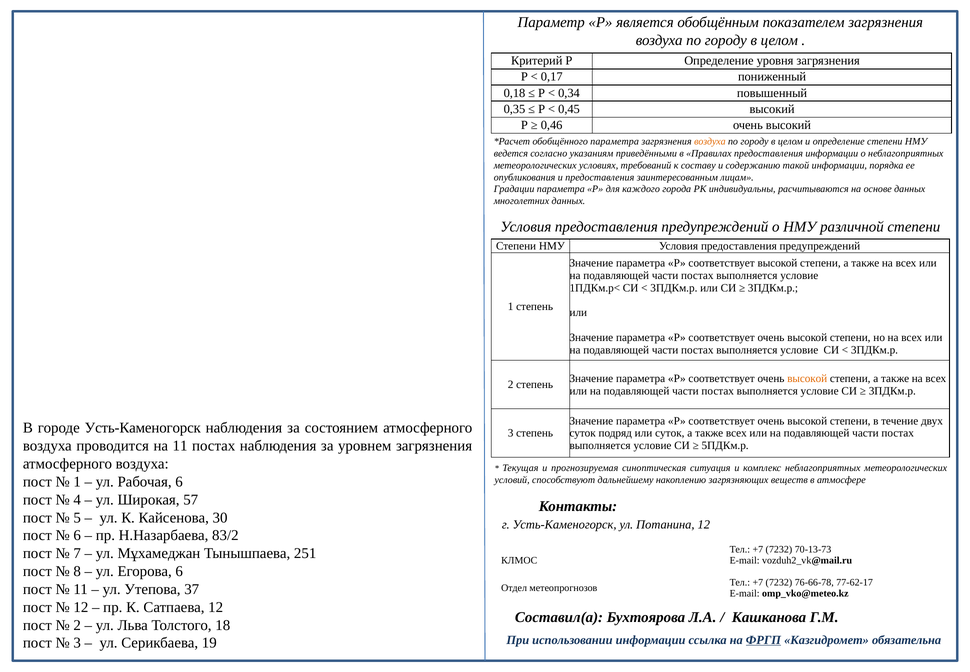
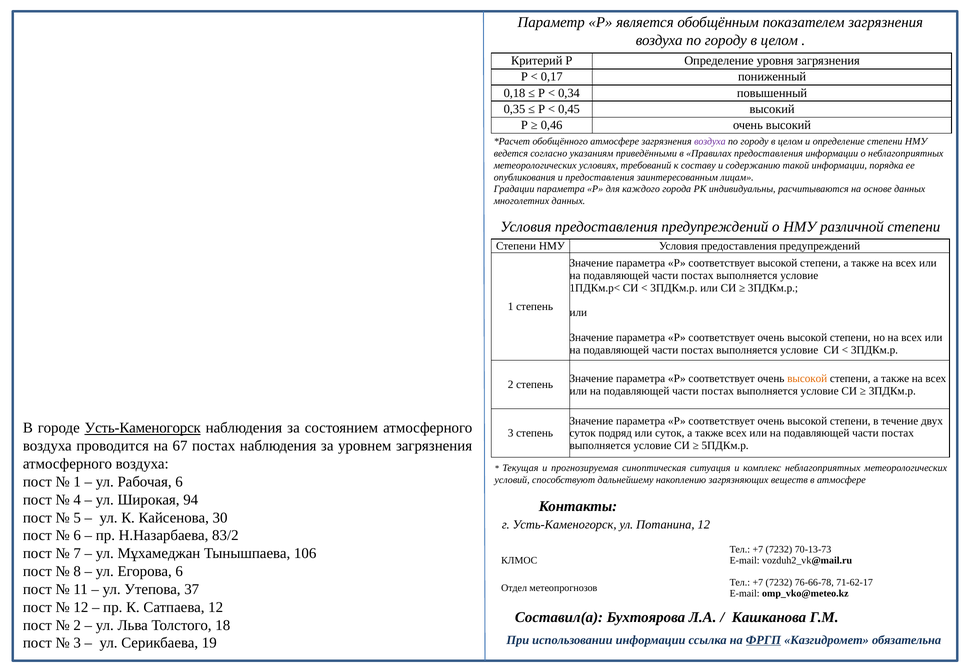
обобщённого параметра: параметра -> атмосфере (615, 141)
воздуха colour: orange -> purple (710, 141)
Усть-Каменогорск underline: none -> present (143, 428)
на 11: 11 -> 67 (180, 446)
57: 57 -> 94 (191, 499)
251: 251 -> 106 (305, 553)
77-62-17: 77-62-17 -> 71-62-17 (855, 582)
